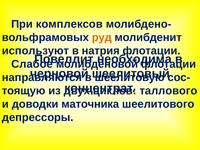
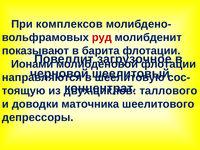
руд colour: orange -> red (102, 37)
используют: используют -> показывают (36, 51)
натрия: натрия -> барита (101, 51)
необходима: необходима -> загрузочное (134, 59)
Слабое: Слабое -> Ионами (32, 64)
